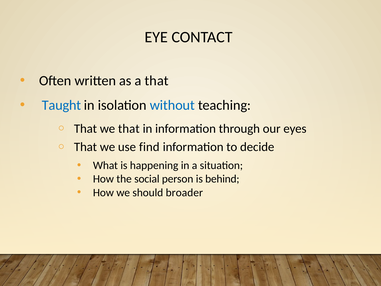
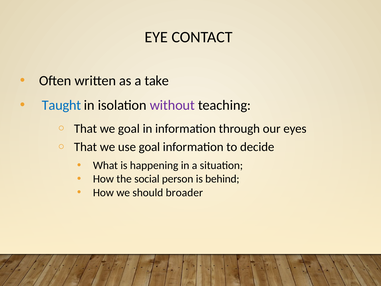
a that: that -> take (157, 81)
without colour: blue -> purple (172, 105)
we that: that -> goal (129, 128)
use find: find -> goal (149, 147)
